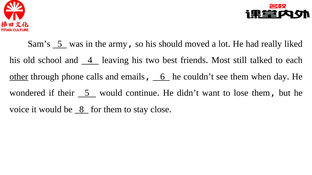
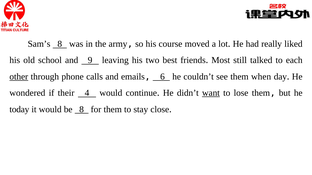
Sam’s 5: 5 -> 8 (60, 44)
should: should -> course (171, 44)
4: 4 -> 9 (90, 60)
their 5: 5 -> 4 (87, 93)
want underline: none -> present (211, 93)
voice: voice -> today (19, 110)
